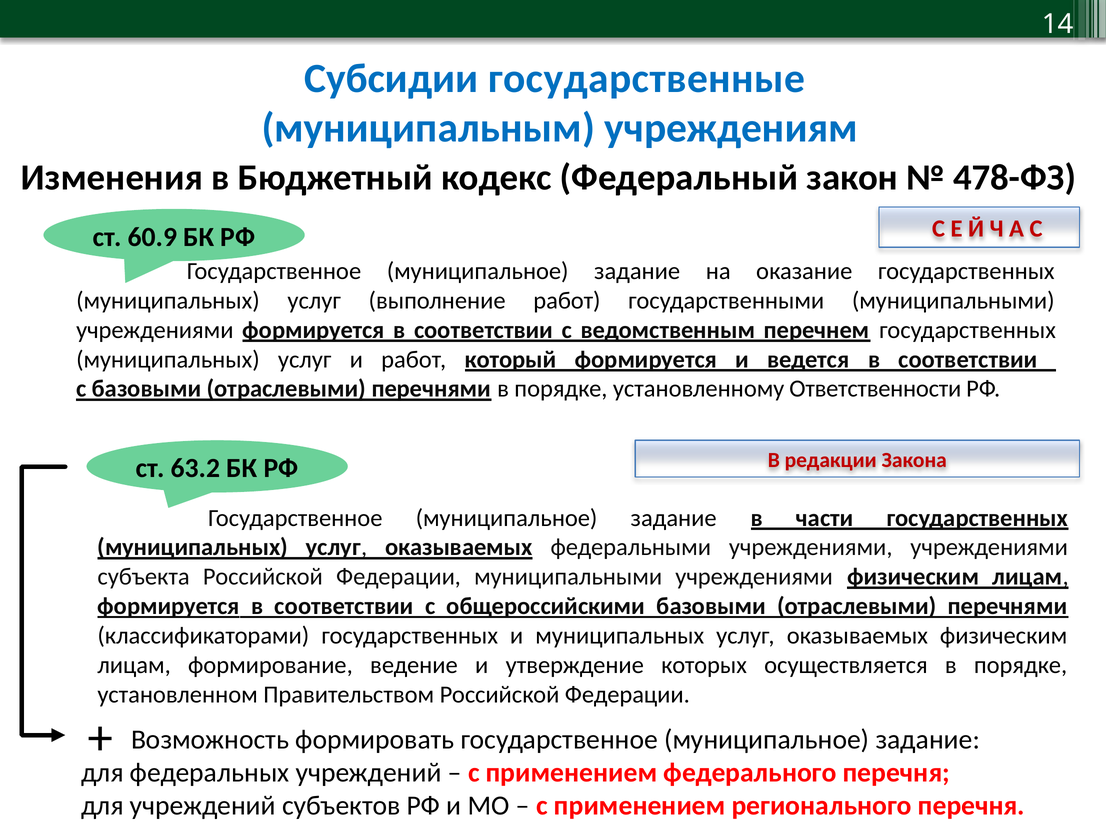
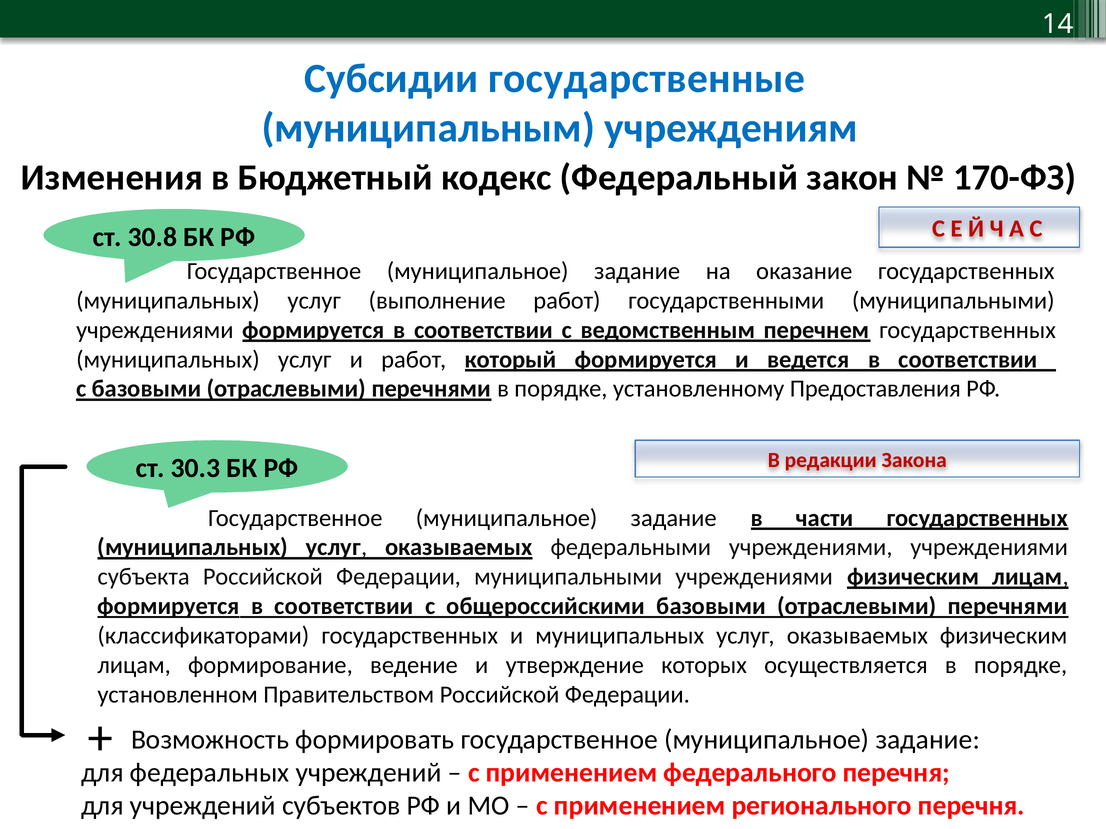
478-ФЗ: 478-ФЗ -> 170-ФЗ (1015, 178)
60.9: 60.9 -> 30.8 (152, 237)
Ответственности: Ответственности -> Предоставления (875, 389)
63.2: 63.2 -> 30.3 (195, 469)
